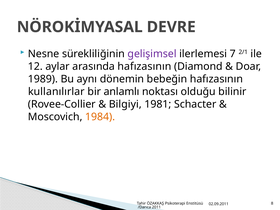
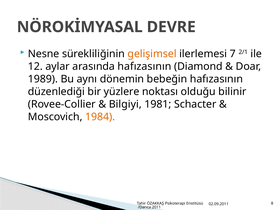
gelişimsel colour: purple -> orange (152, 54)
kullanılırlar: kullanılırlar -> düzenlediği (56, 92)
anlamlı: anlamlı -> yüzlere (122, 92)
